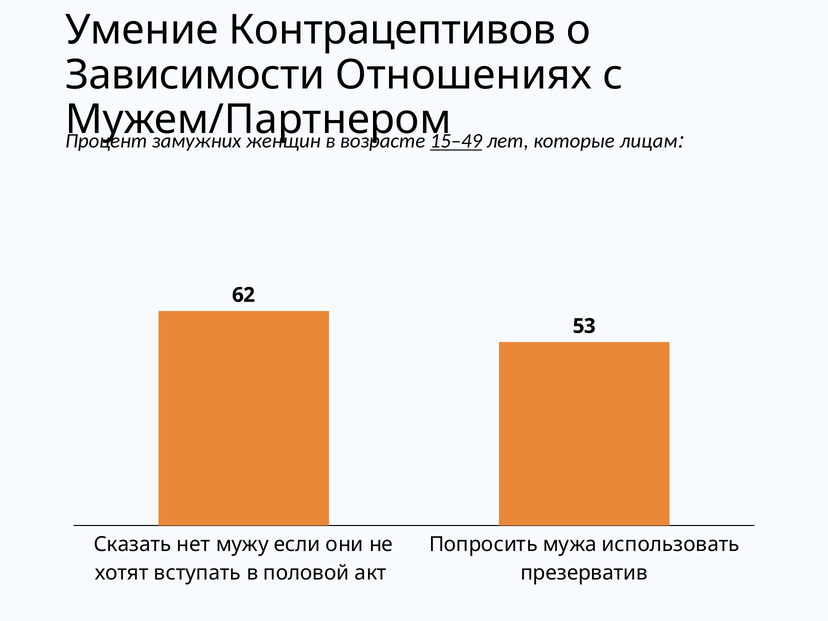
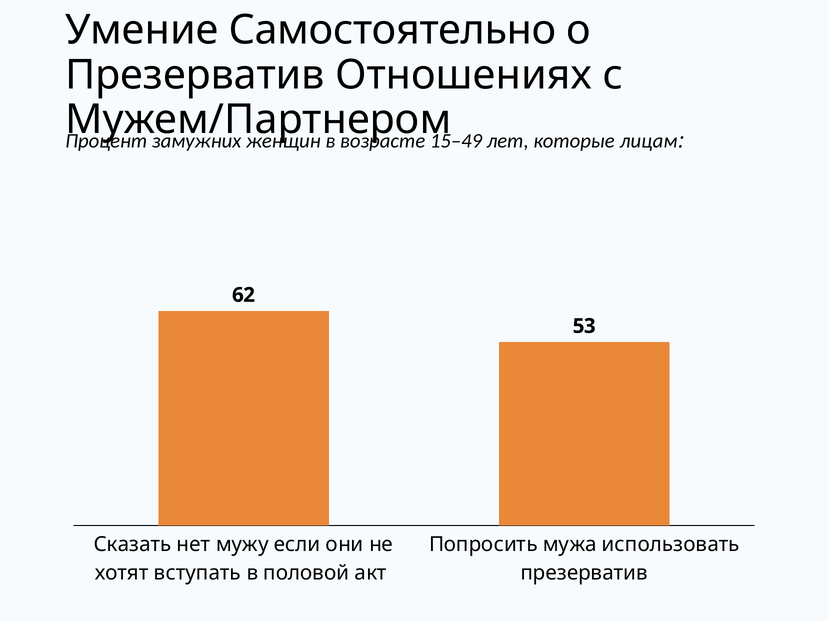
Контрацептивов: Контрацептивов -> Самостоятельно (393, 30)
Зависимости: Зависимости -> Презерватив (195, 75)
15–49 underline: present -> none (456, 141)
